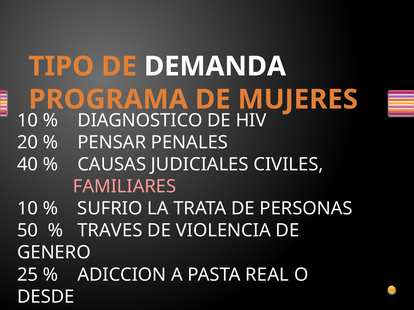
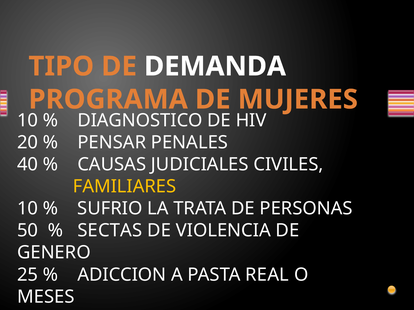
FAMILIARES colour: pink -> yellow (124, 187)
TRAVES: TRAVES -> SECTAS (110, 231)
DESDE: DESDE -> MESES (46, 297)
